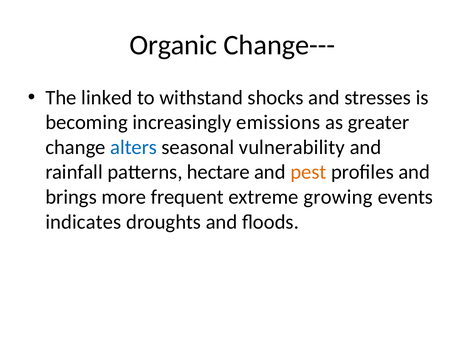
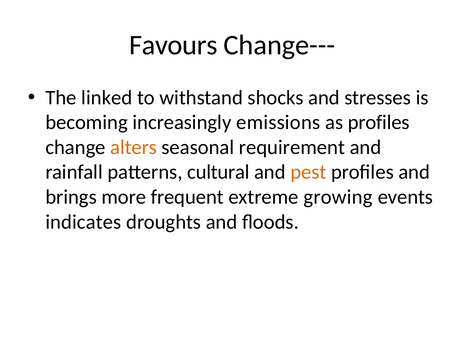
Organic: Organic -> Favours (173, 45)
as greater: greater -> profiles (379, 122)
alters colour: blue -> orange (134, 147)
vulnerability: vulnerability -> requirement (292, 147)
hectare: hectare -> cultural (218, 172)
